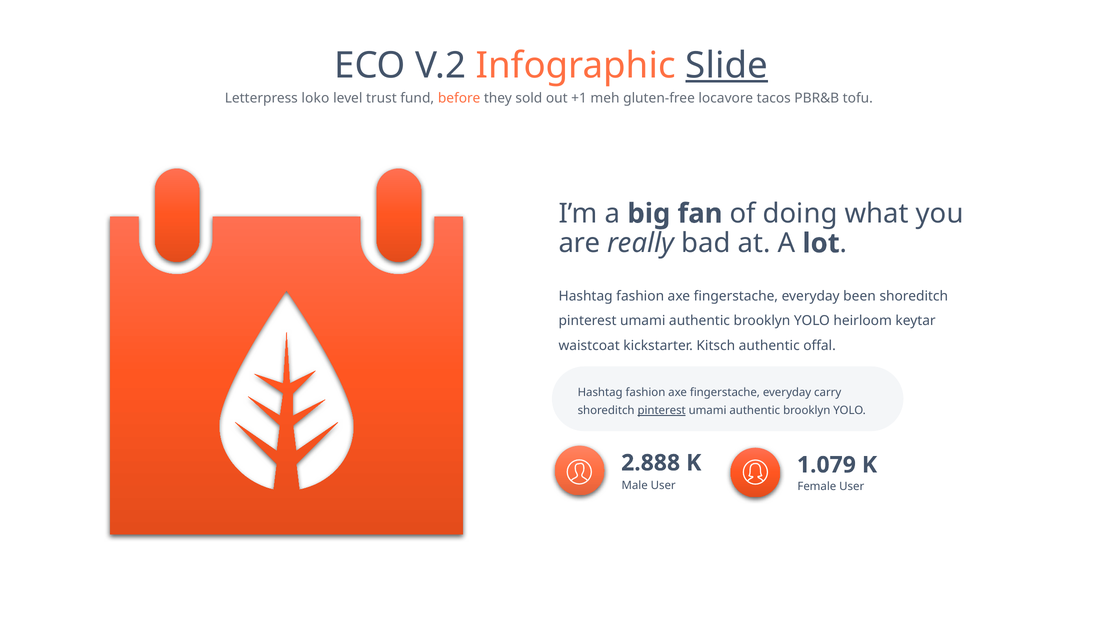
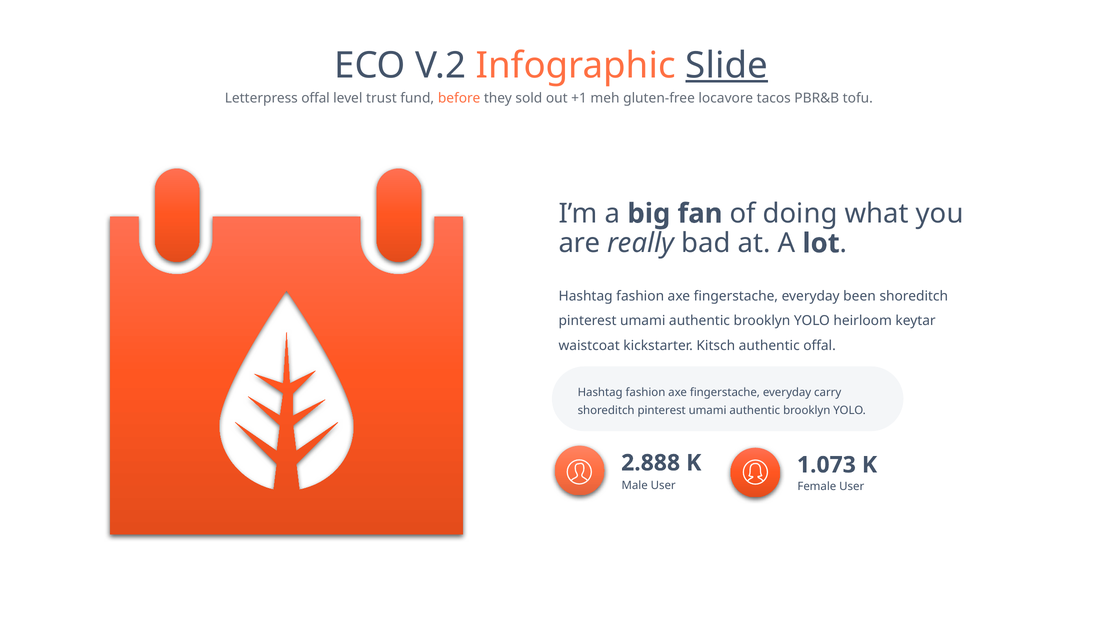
Letterpress loko: loko -> offal (316, 98)
pinterest underline: present -> none (662, 411)
1.079: 1.079 -> 1.073 (826, 465)
